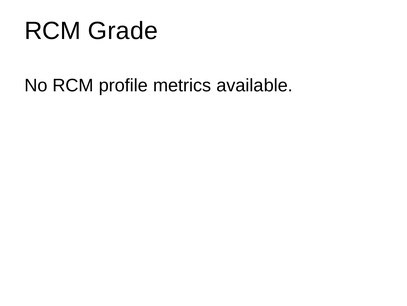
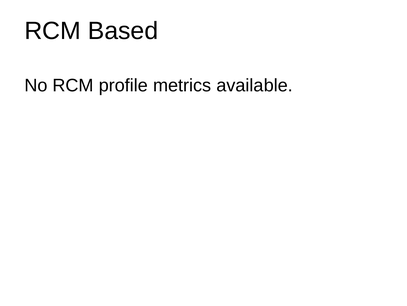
Grade: Grade -> Based (123, 31)
